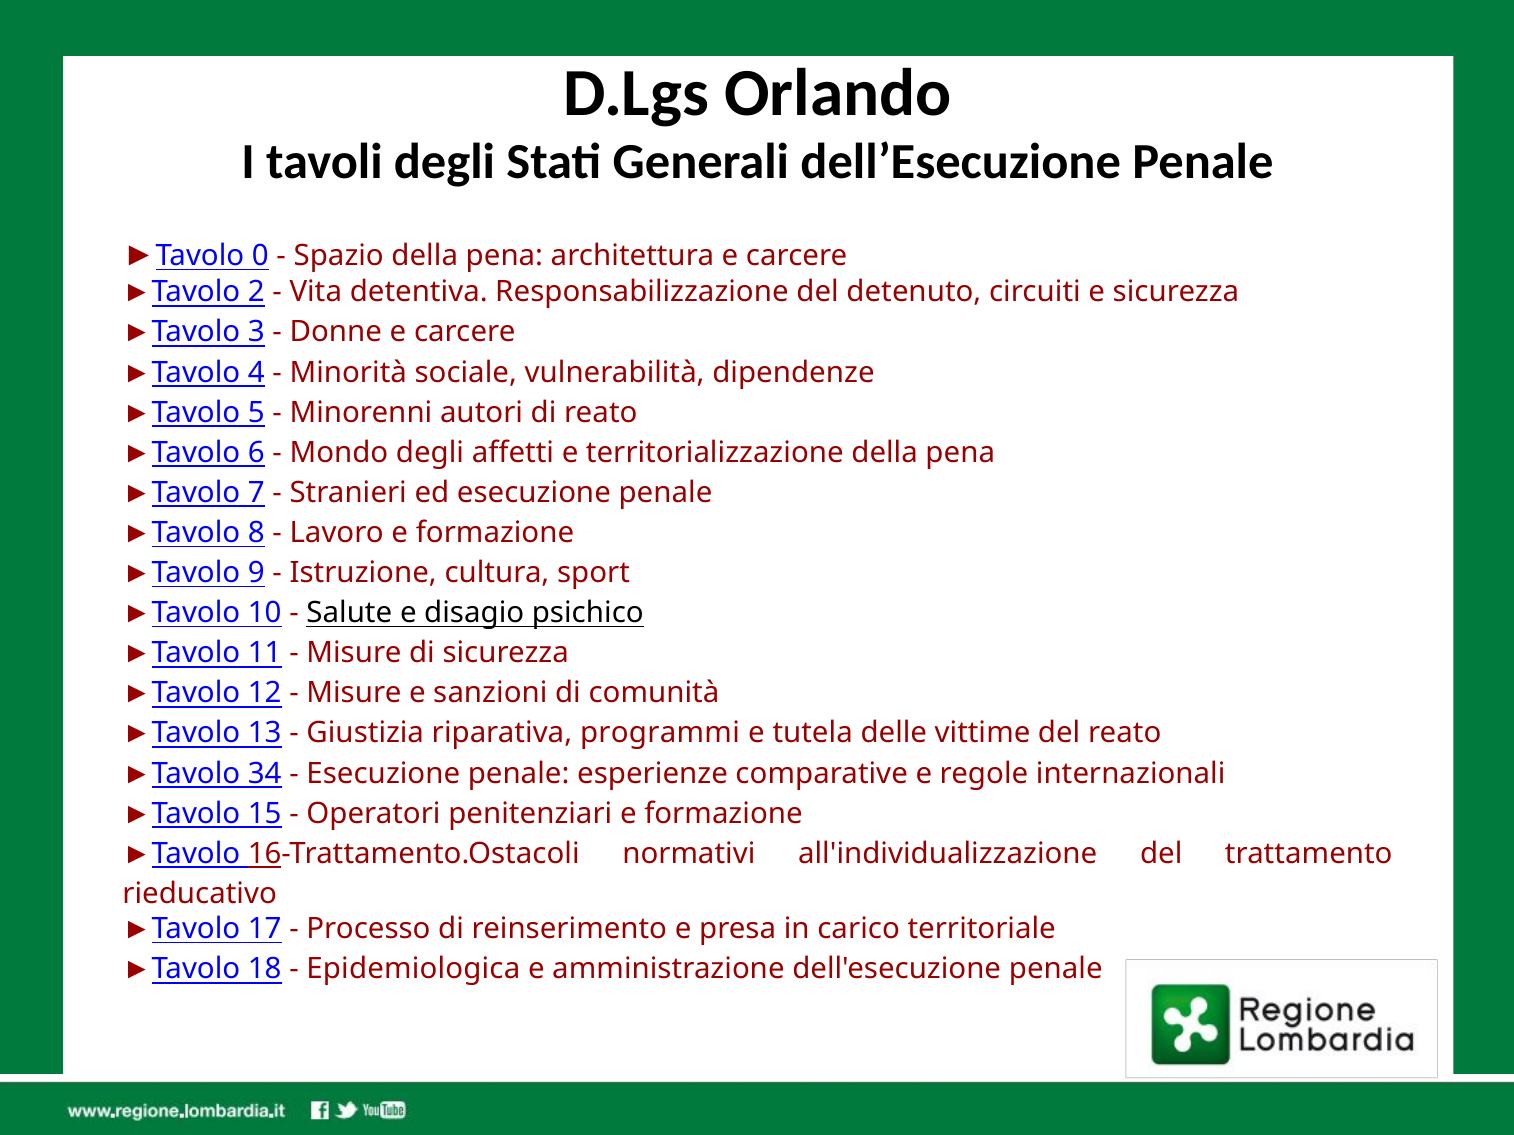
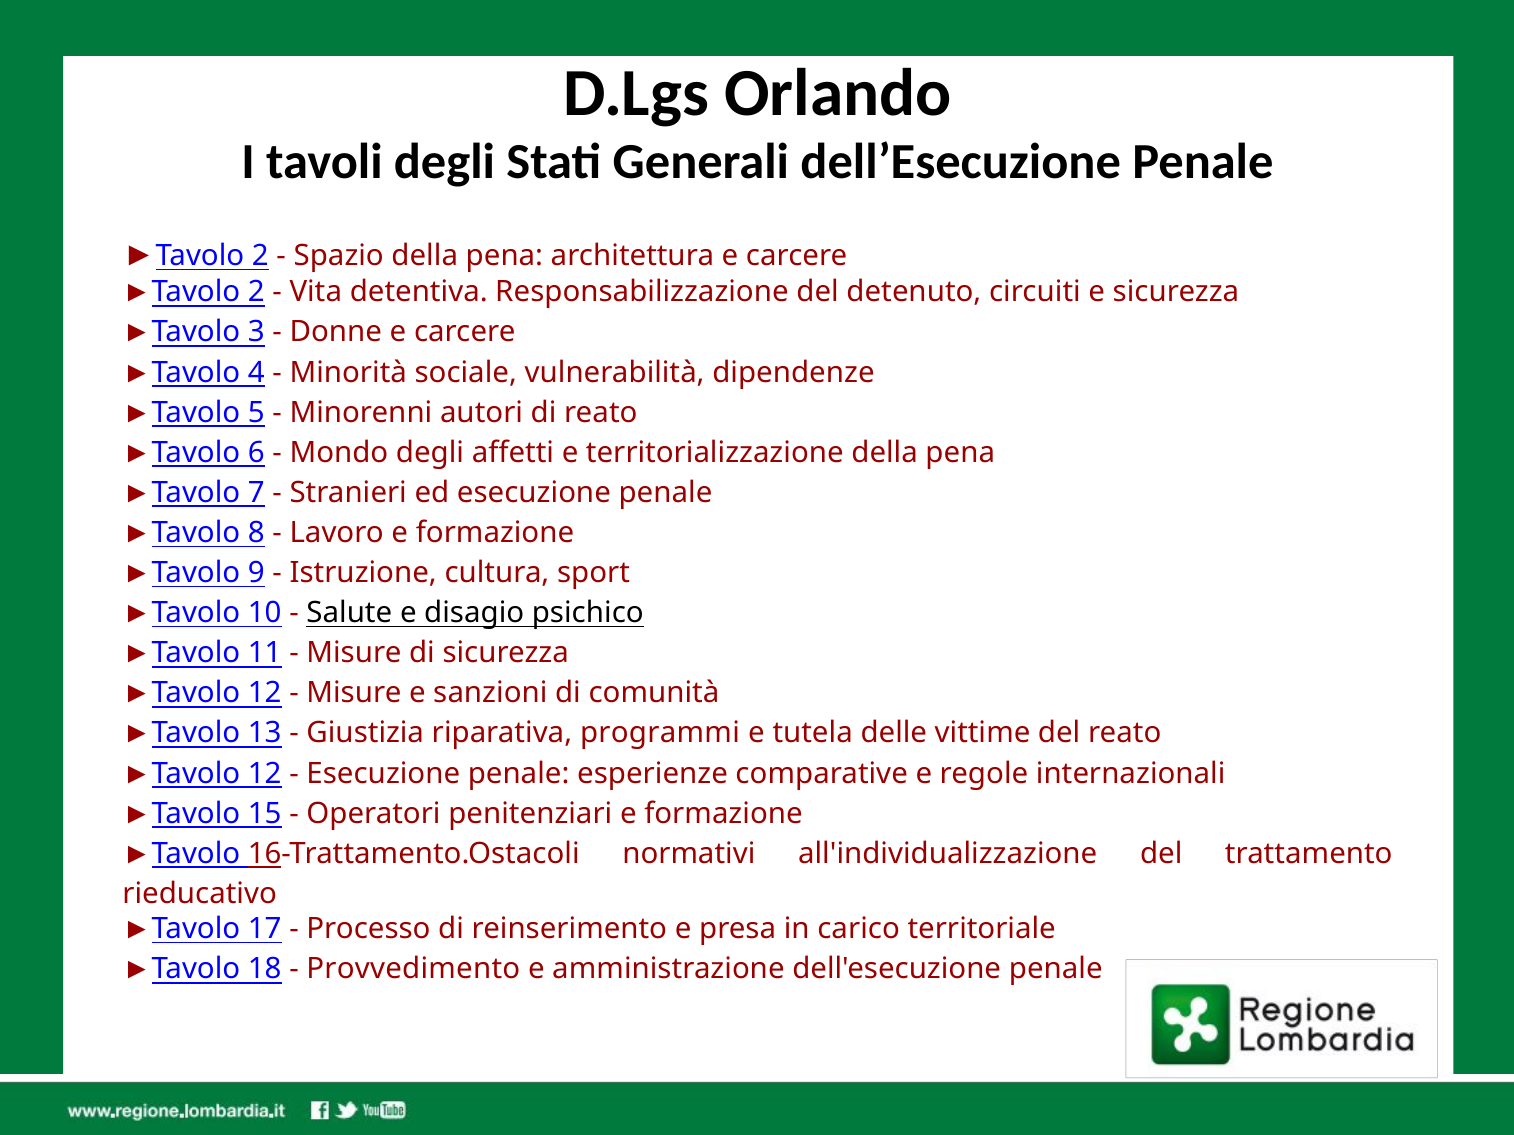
0: 0 -> 2 (260, 256)
34: 34 -> 12 (265, 774)
Epidemiologica: Epidemiologica -> Provvedimento (413, 969)
